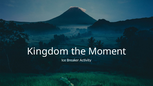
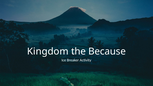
Moment: Moment -> Because (107, 51)
